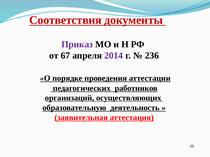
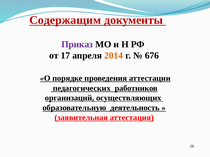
Соответствия: Соответствия -> Содержащим (65, 20)
67: 67 -> 17 (65, 56)
2014 colour: purple -> orange (114, 56)
236: 236 -> 676 (152, 56)
